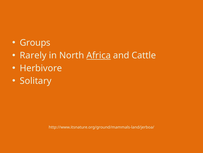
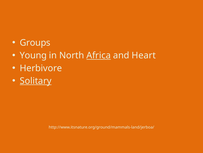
Rarely: Rarely -> Young (33, 55)
Cattle: Cattle -> Heart (144, 55)
Solitary underline: none -> present (36, 80)
